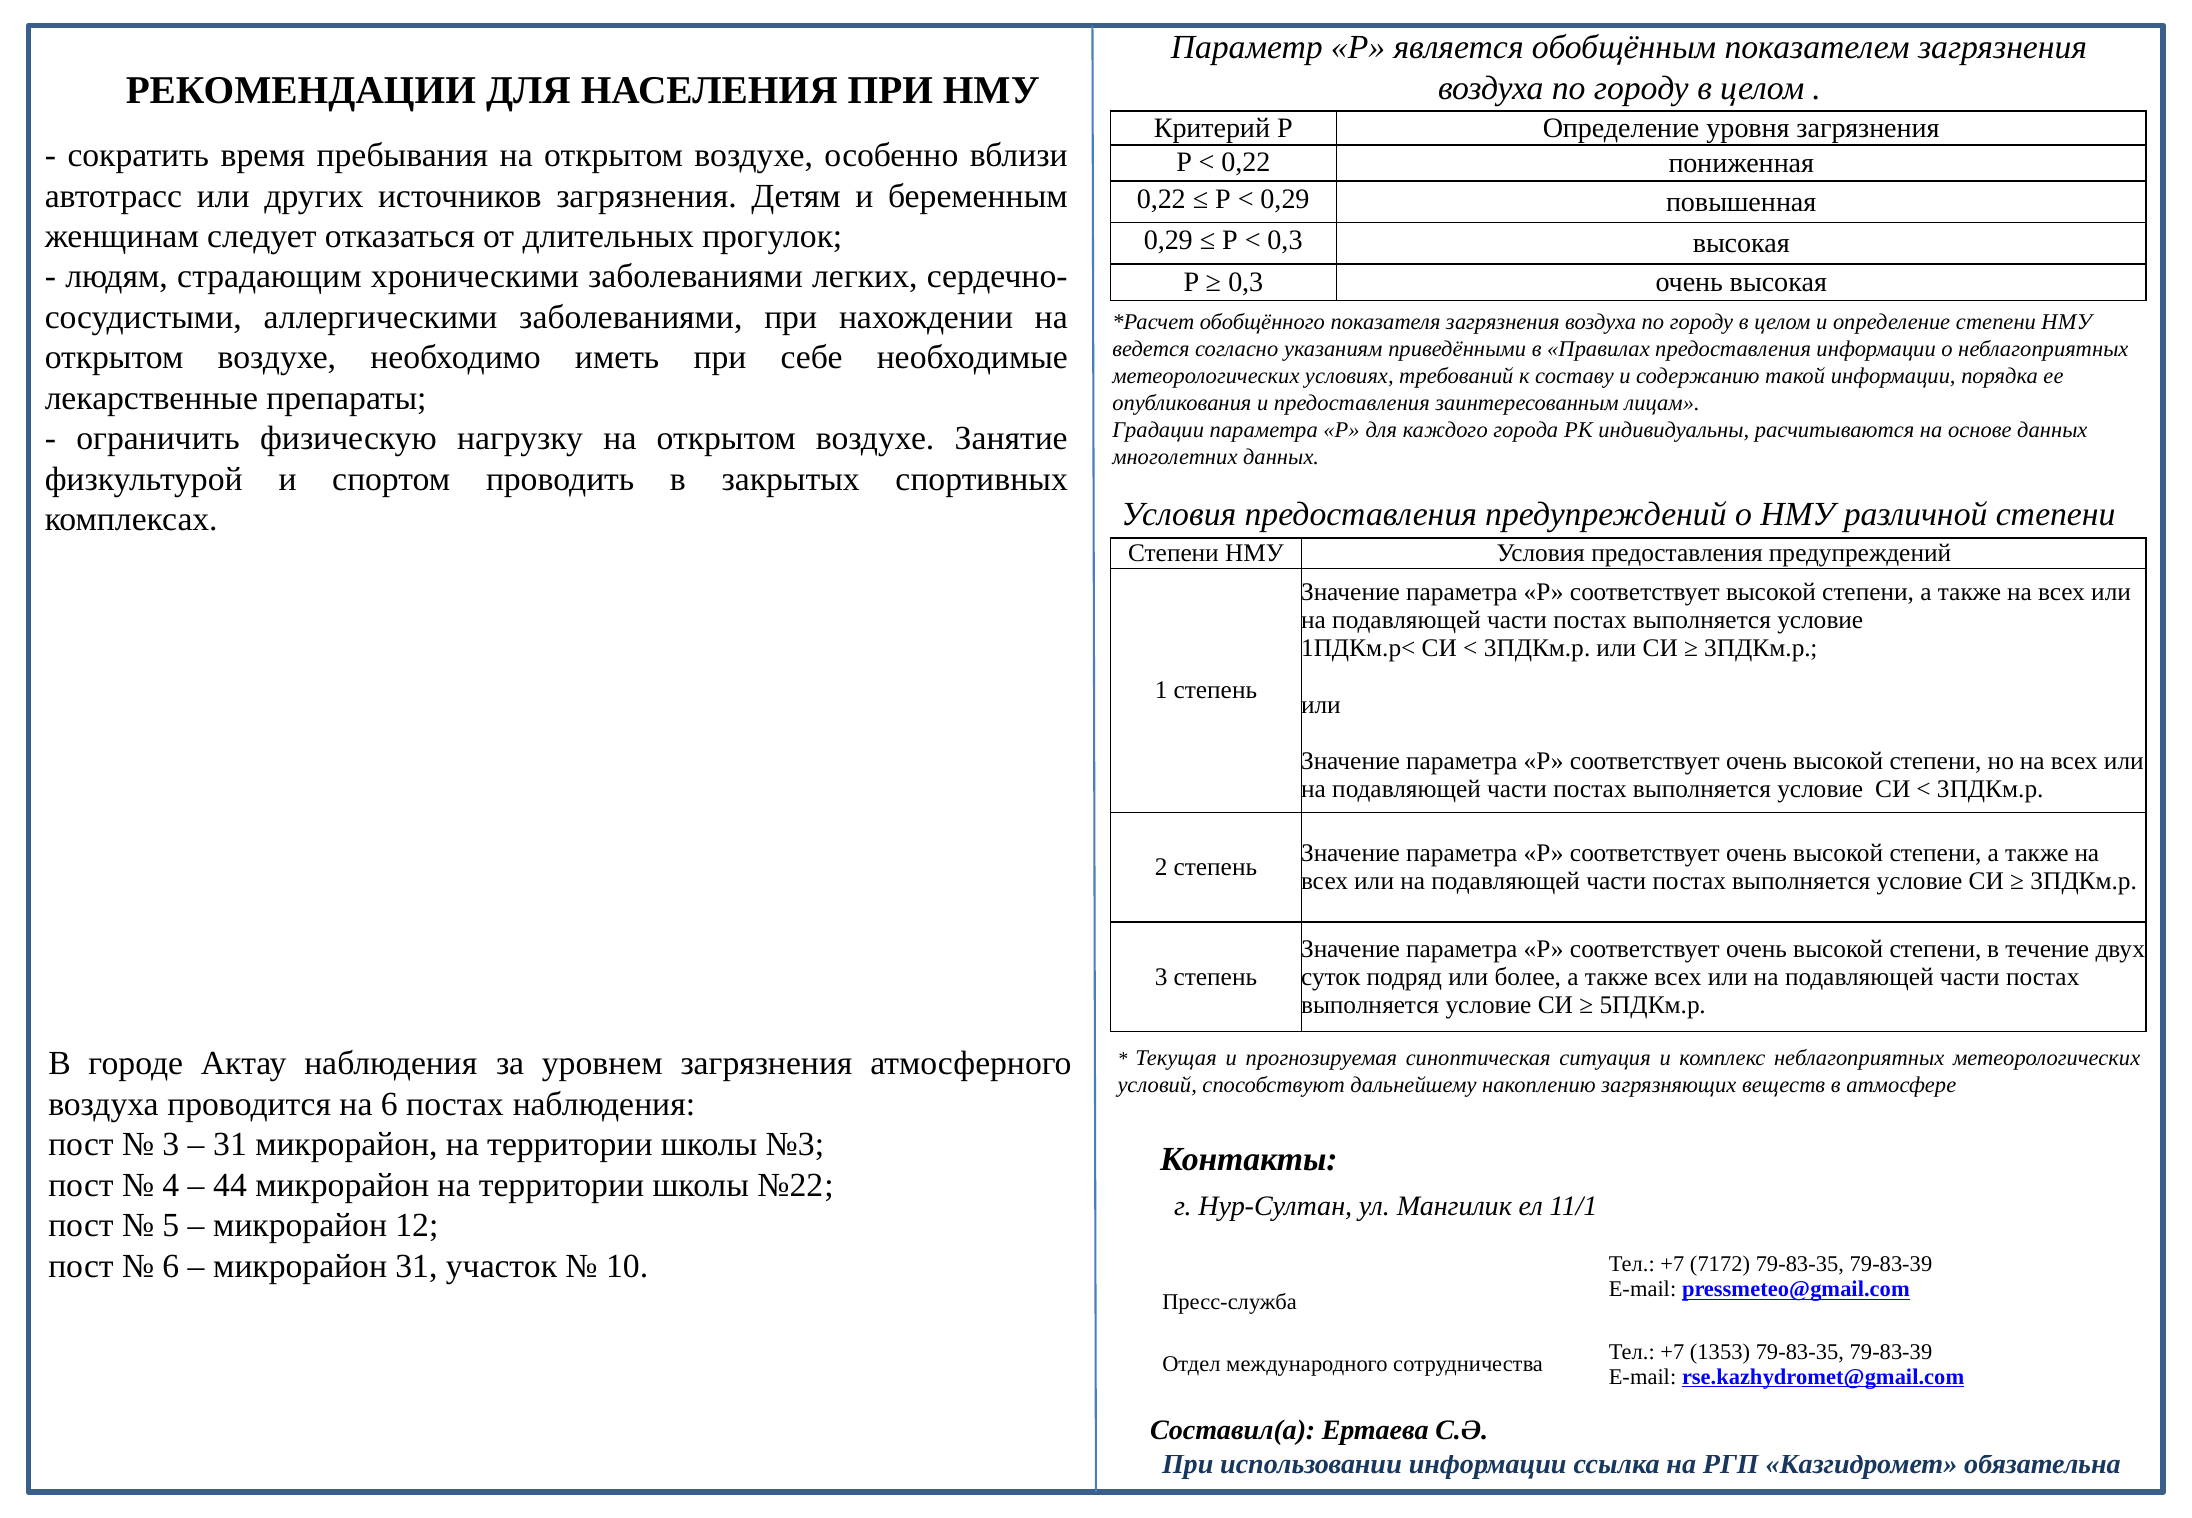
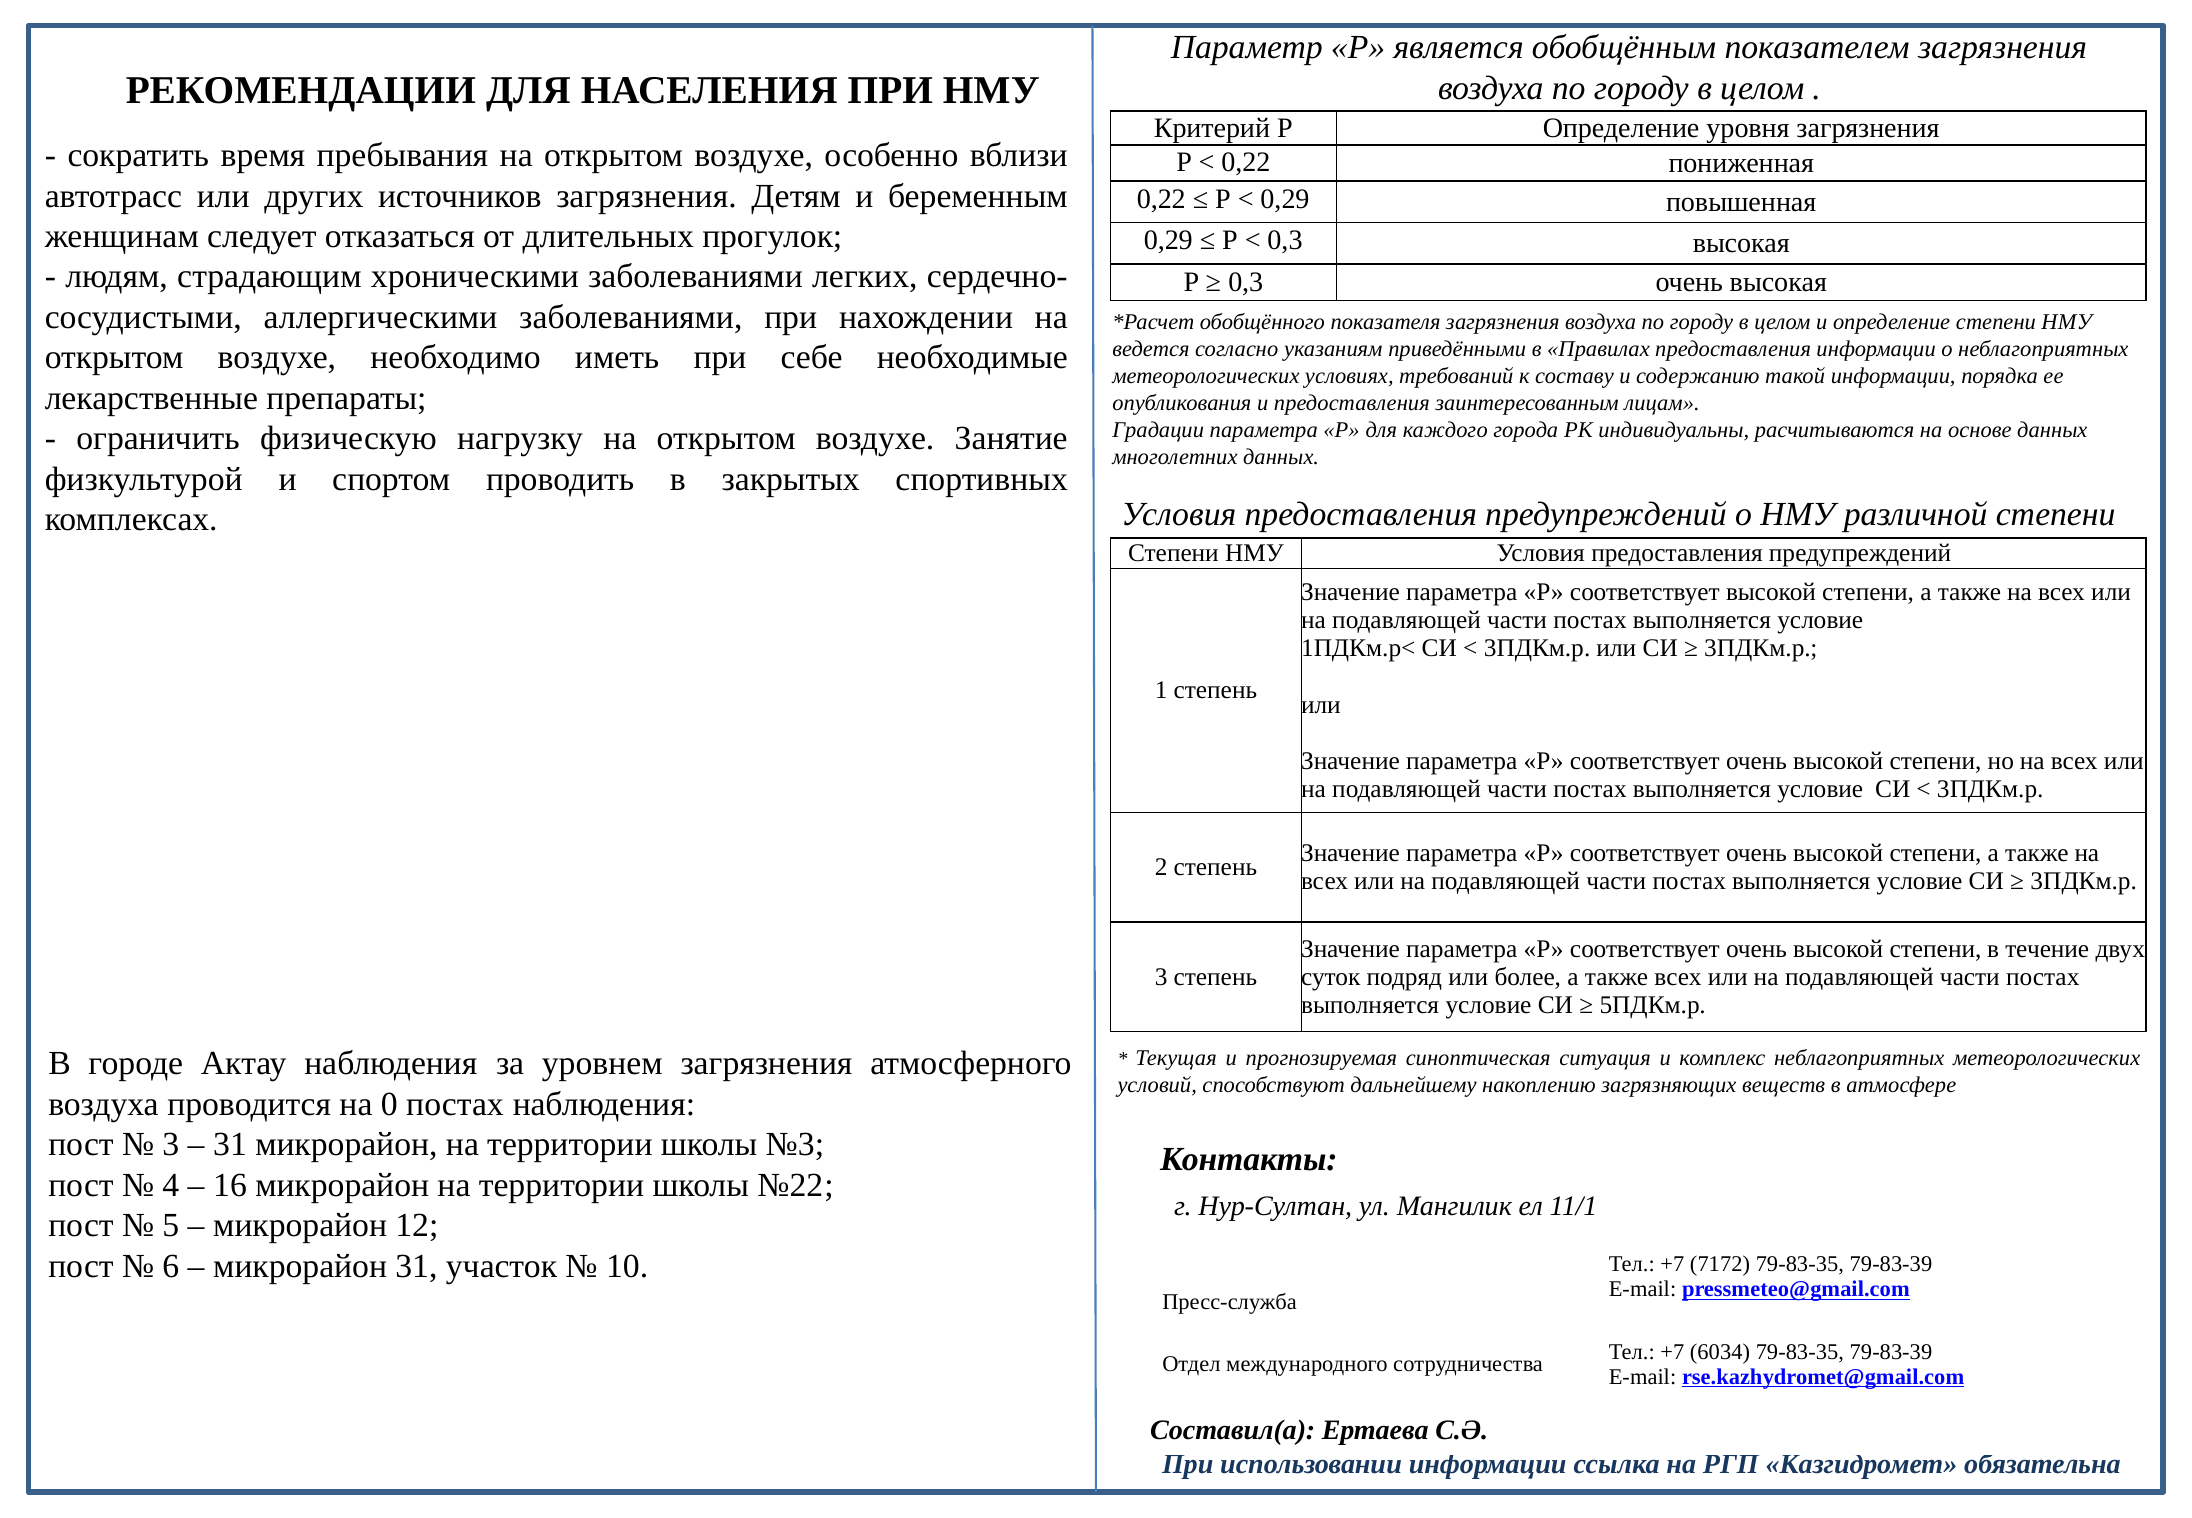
на 6: 6 -> 0 (389, 1104)
44: 44 -> 16 (230, 1185)
1353: 1353 -> 6034 (1720, 1351)
